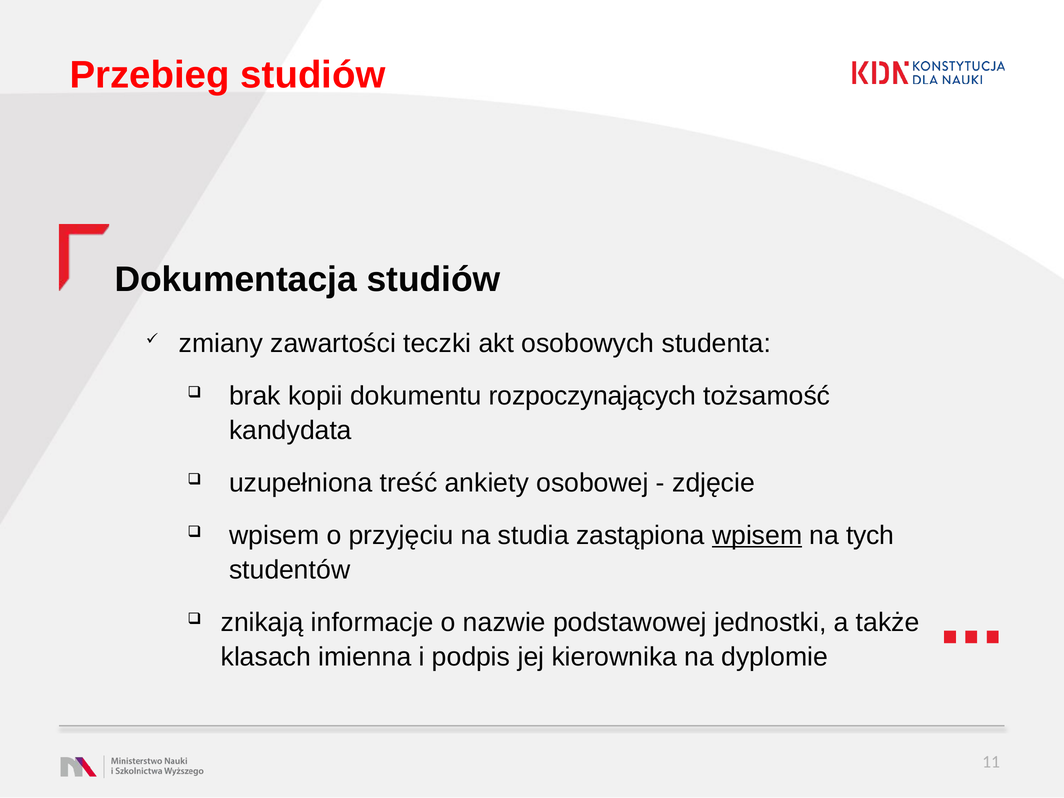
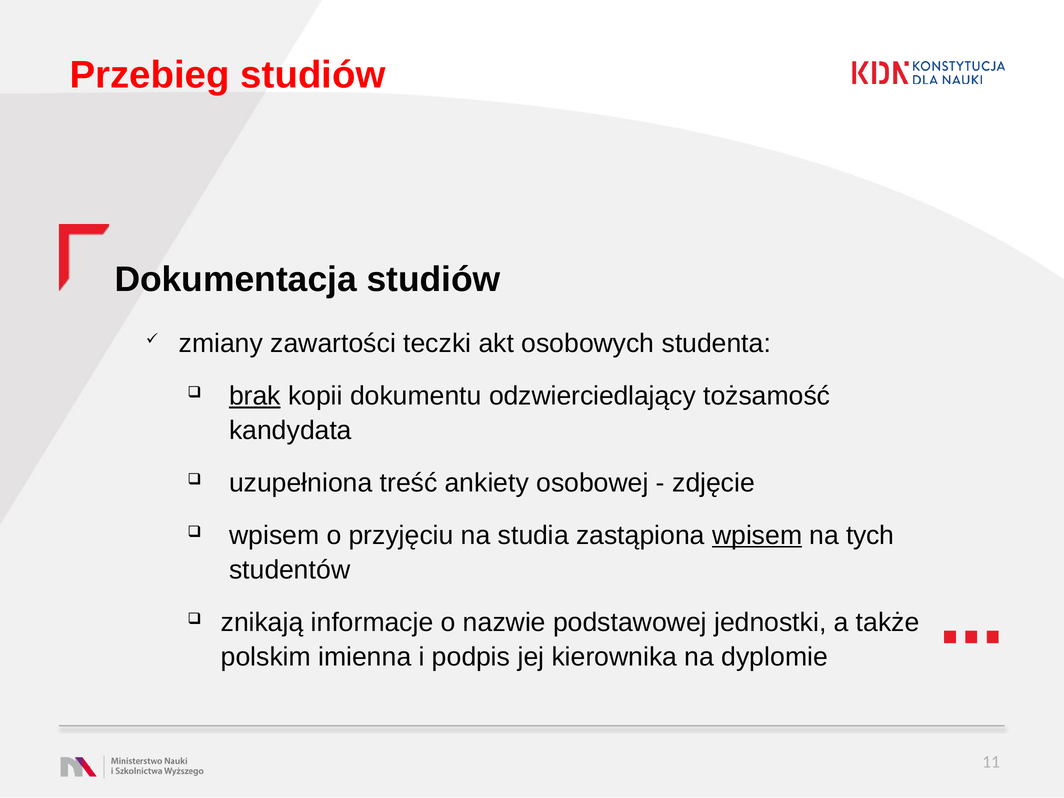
brak underline: none -> present (255, 396)
rozpoczynających: rozpoczynających -> odzwierciedlający (592, 396)
klasach: klasach -> polskim (266, 657)
